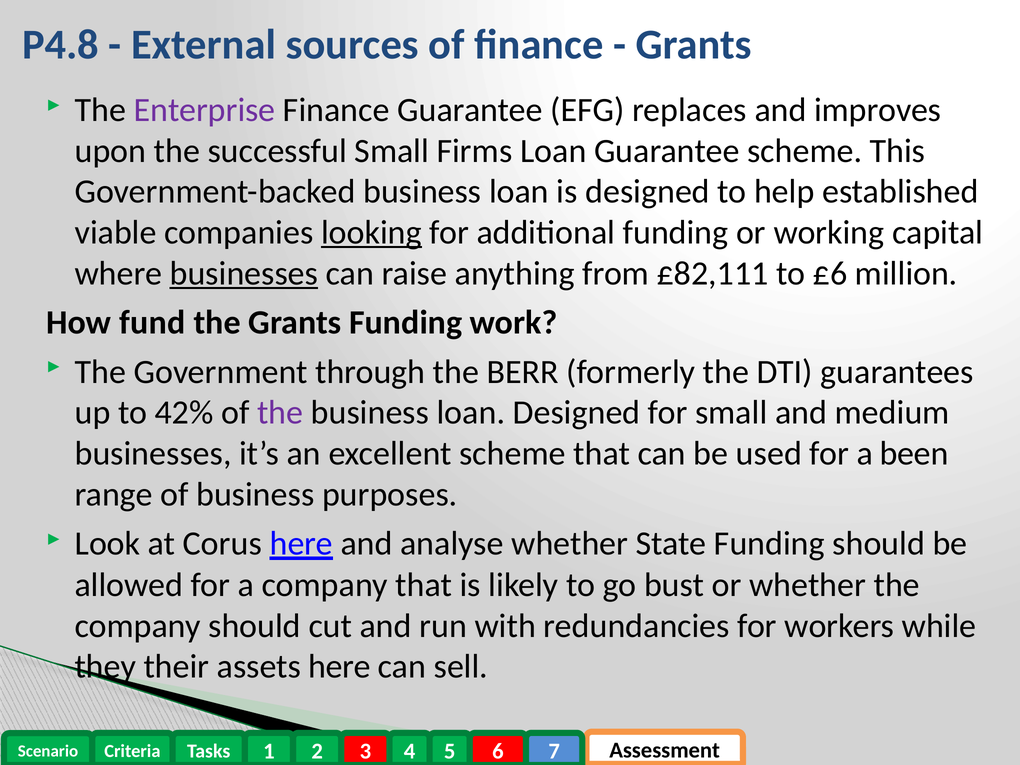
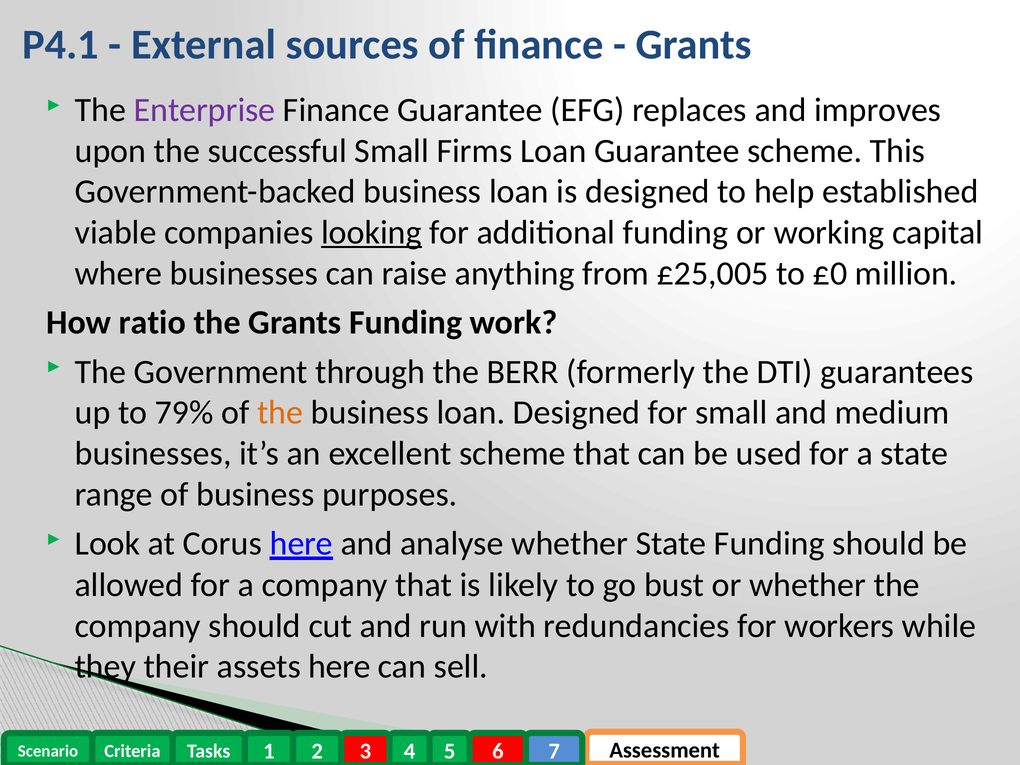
P4.8: P4.8 -> P4.1 (60, 45)
businesses underline: present -> none (244, 273)
£82,111: £82,111 -> £25,005 (713, 273)
£6: £6 -> £0 (830, 273)
fund: fund -> ratio (152, 323)
42%: 42% -> 79% (184, 413)
the colour: purple -> orange (280, 413)
a been: been -> state (914, 454)
